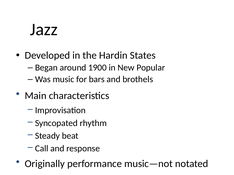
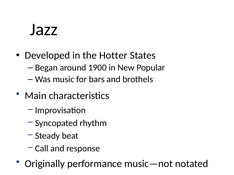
Hardin: Hardin -> Hotter (113, 55)
